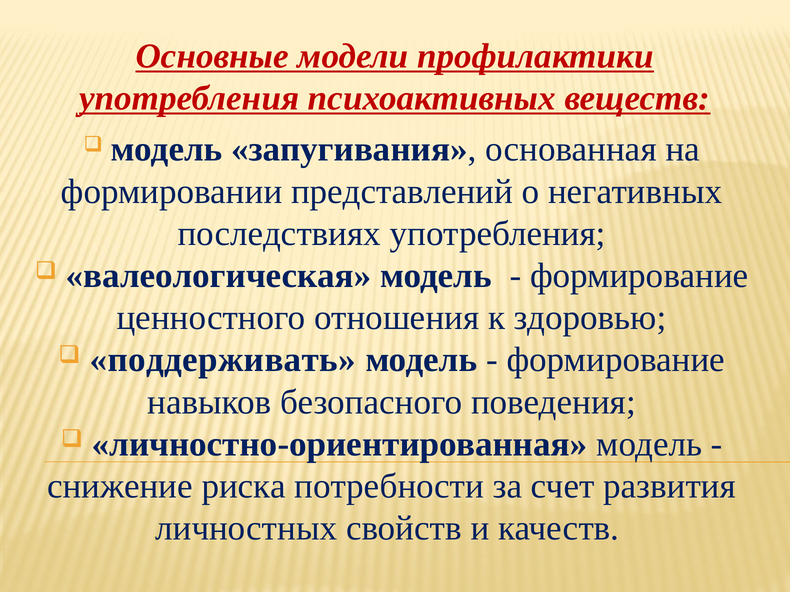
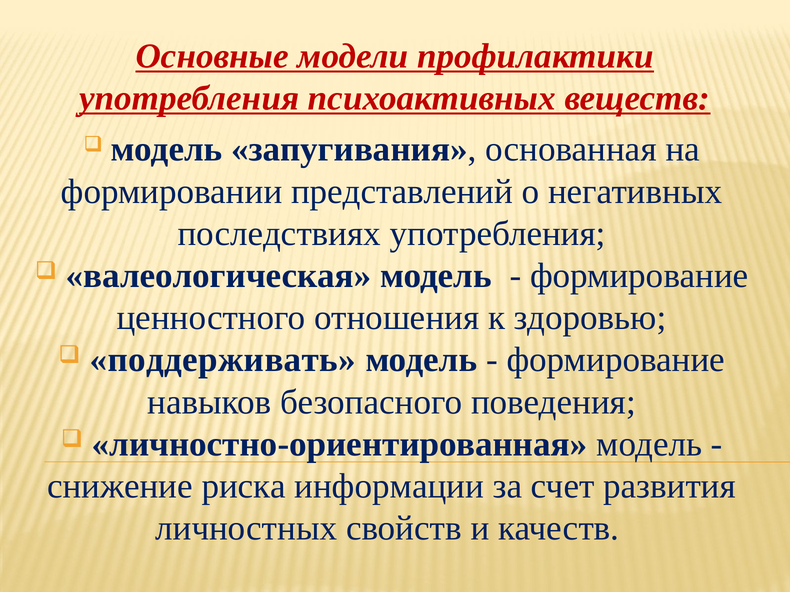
потребности: потребности -> информации (389, 487)
